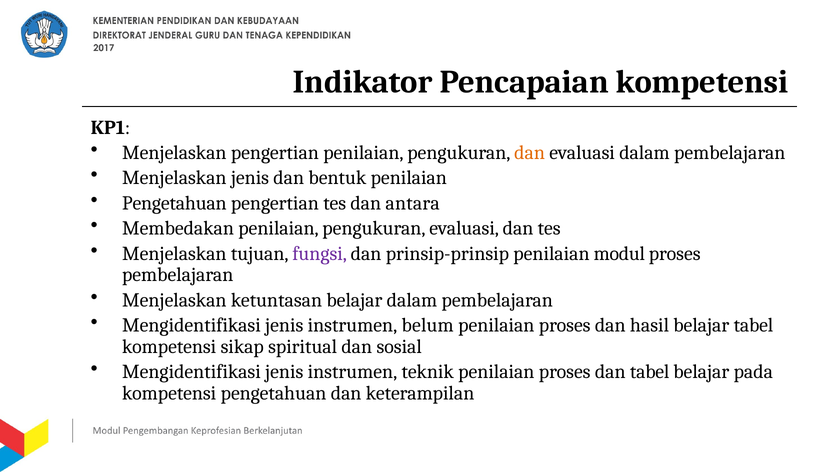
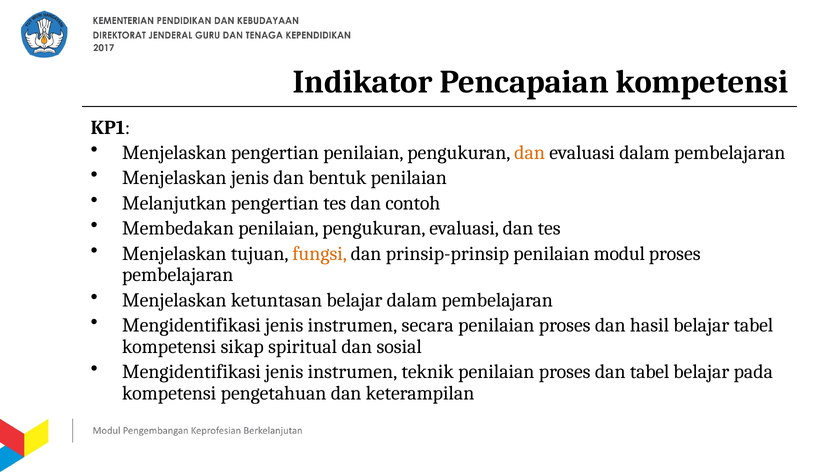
Pengetahuan: Pengetahuan -> Melanjutkan (174, 203)
antara: antara -> contoh (413, 203)
fungsi colour: purple -> orange (320, 253)
belum: belum -> secara (428, 325)
